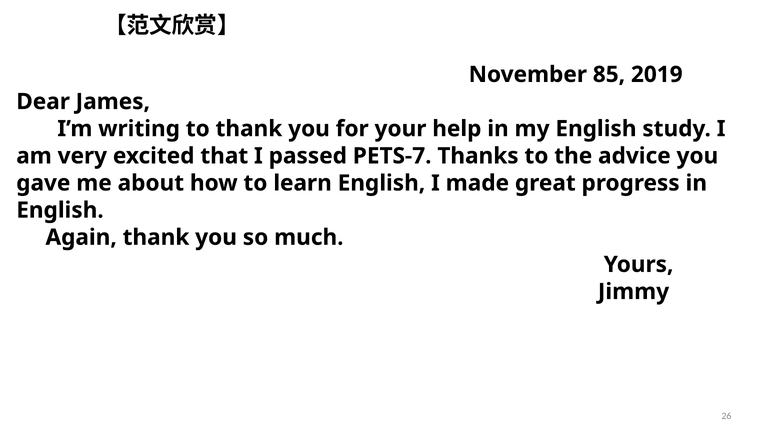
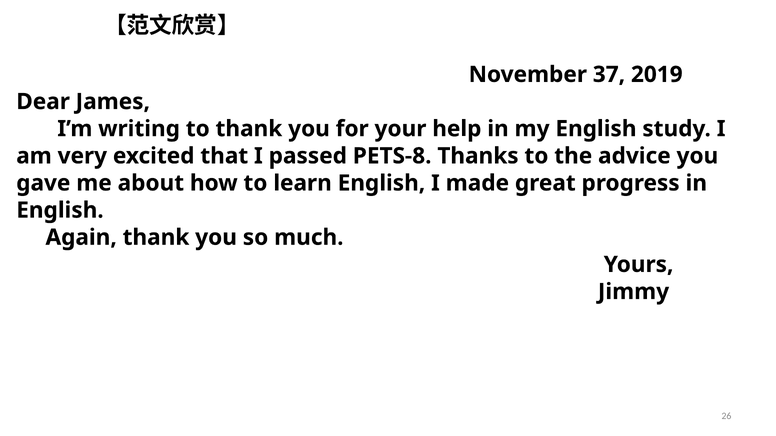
85: 85 -> 37 (609, 75)
PETS-7: PETS-7 -> PETS-8 (392, 156)
